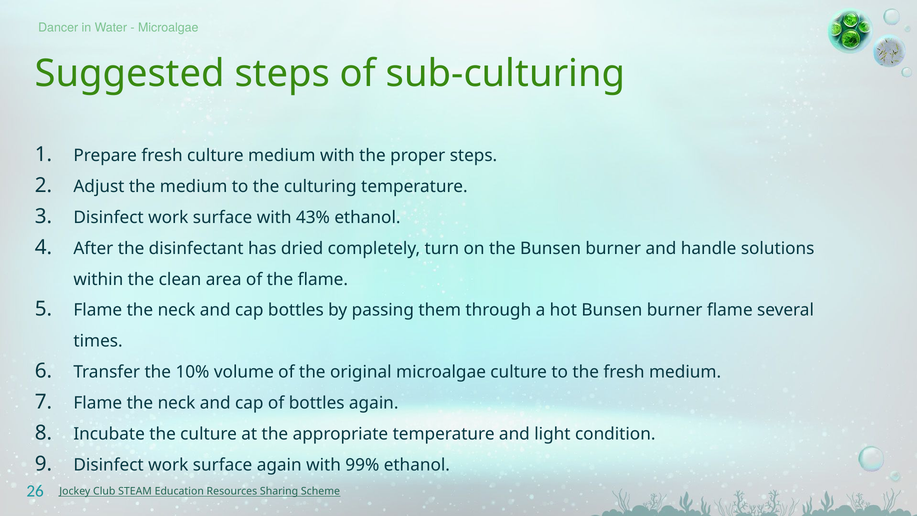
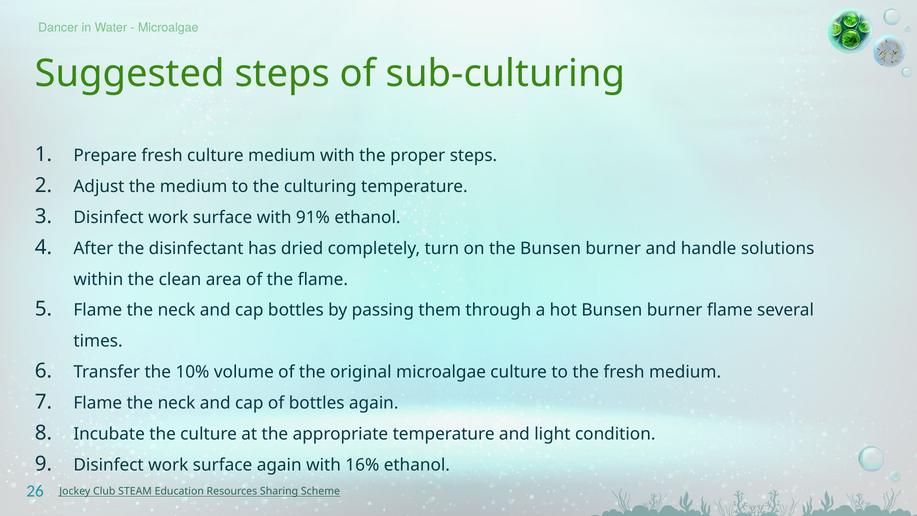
43%: 43% -> 91% (313, 217)
99%: 99% -> 16% (362, 465)
